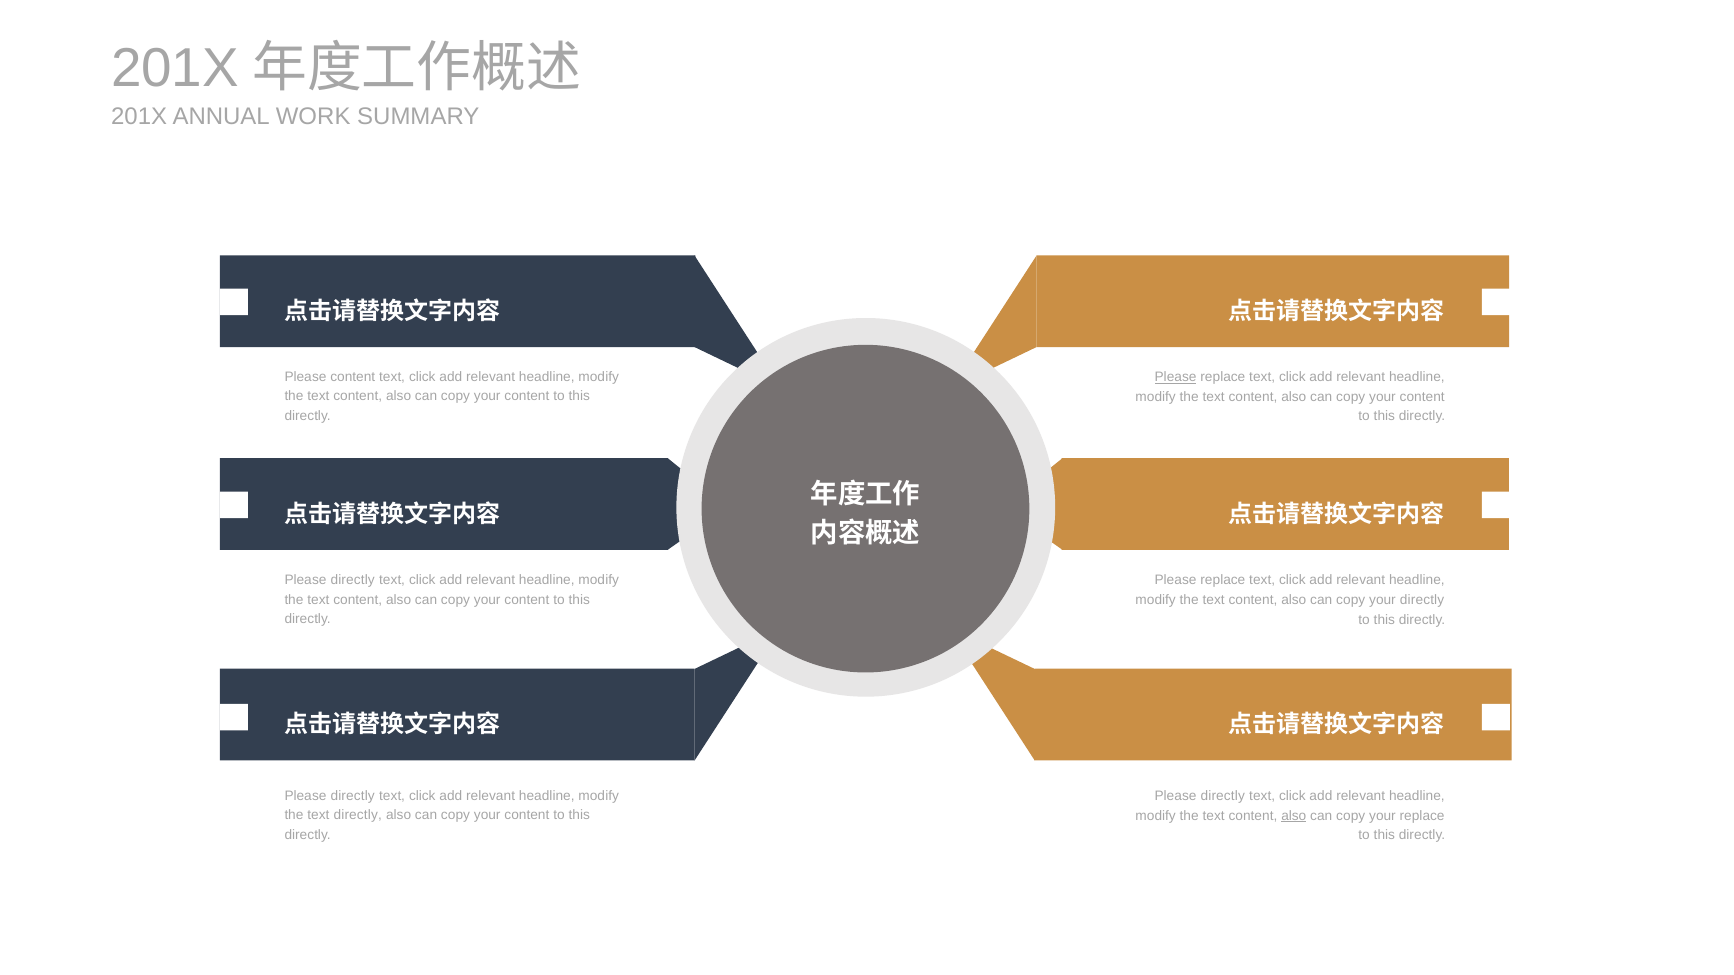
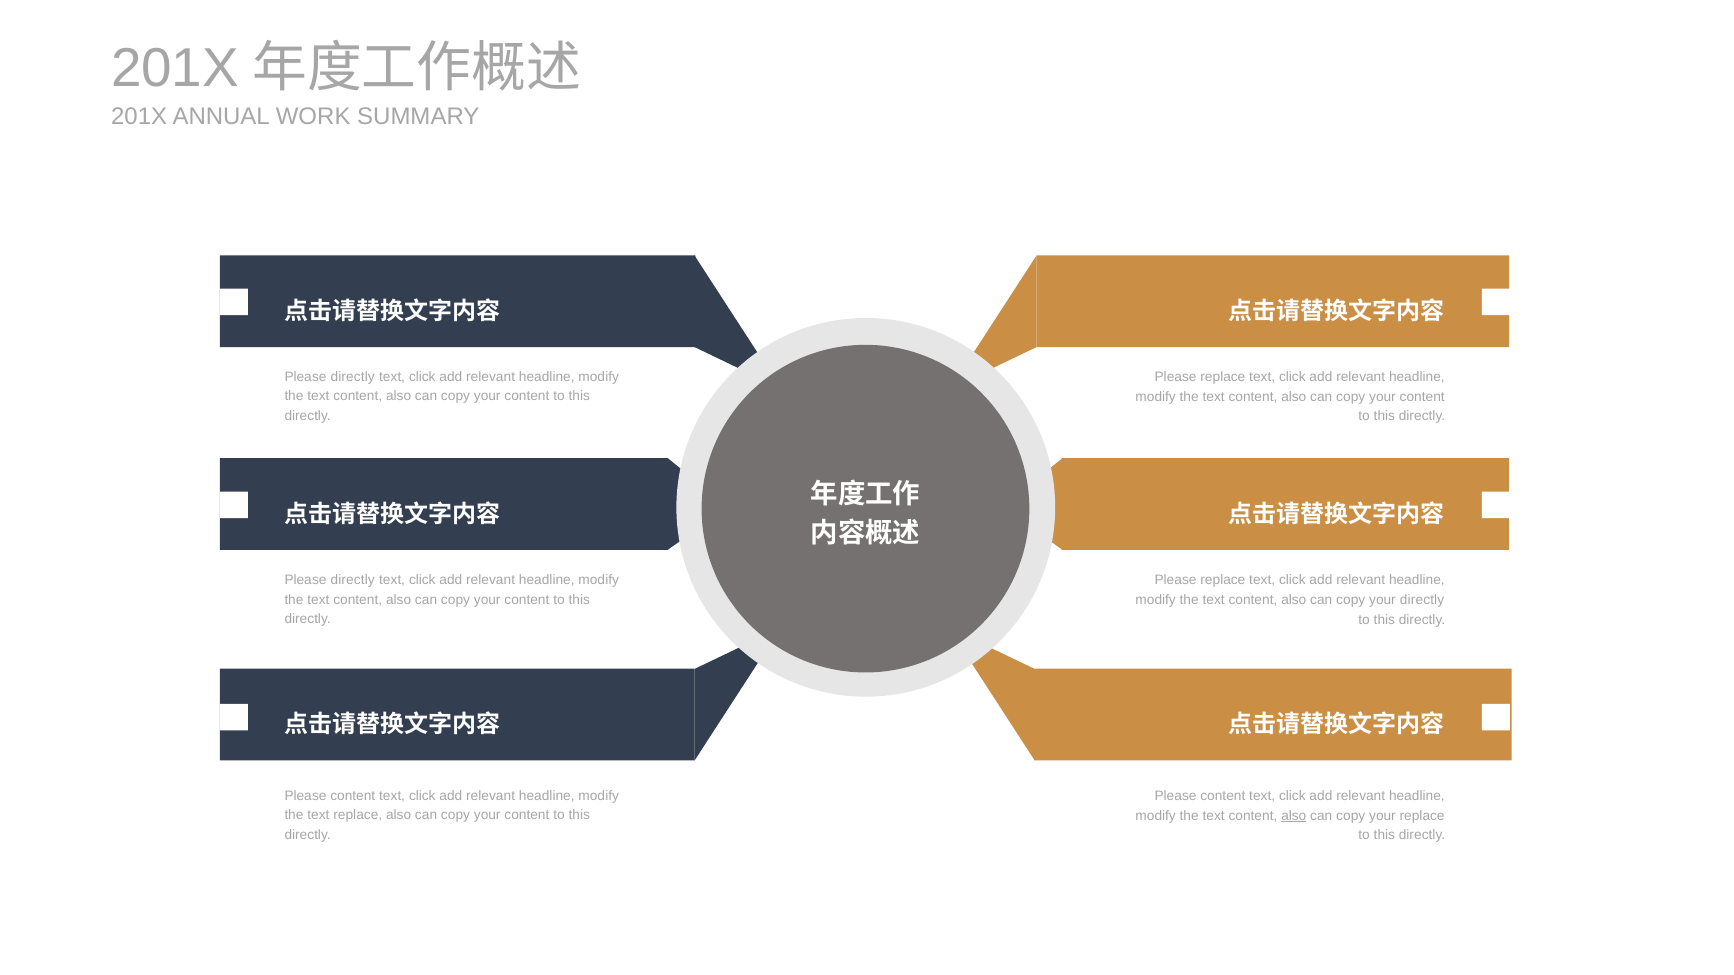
content: content -> directly (353, 377)
Please underline: present -> none (1176, 377)
directly: directly -> content (353, 796)
directly: directly -> content (1223, 796)
text directly: directly -> replace (358, 815)
